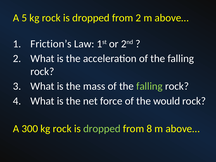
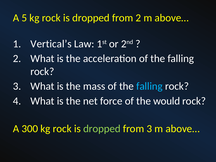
Friction’s: Friction’s -> Vertical’s (51, 44)
falling colour: light green -> light blue (149, 86)
from 8: 8 -> 3 (149, 129)
